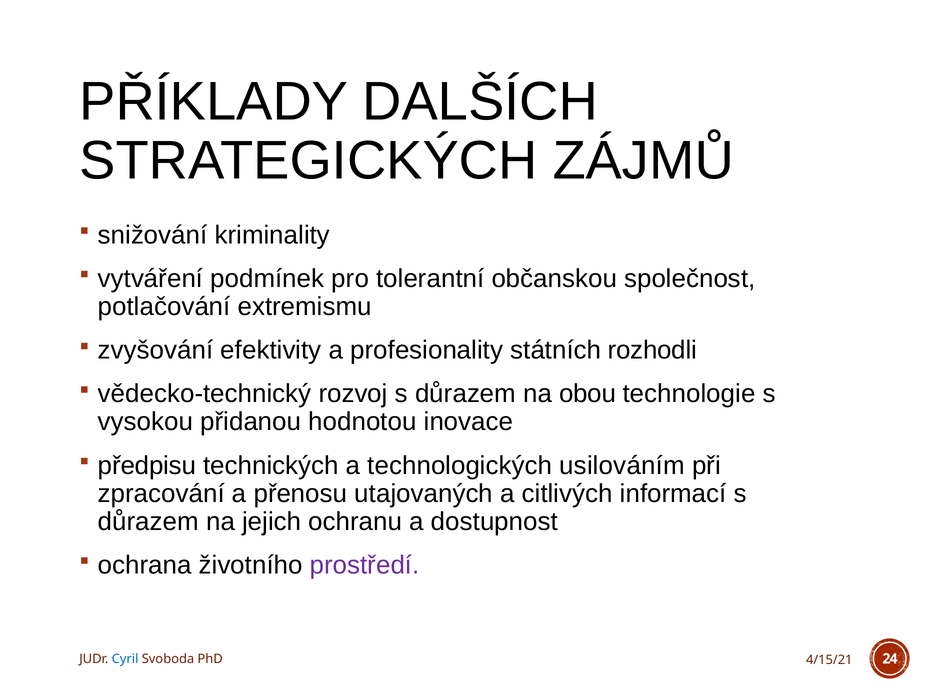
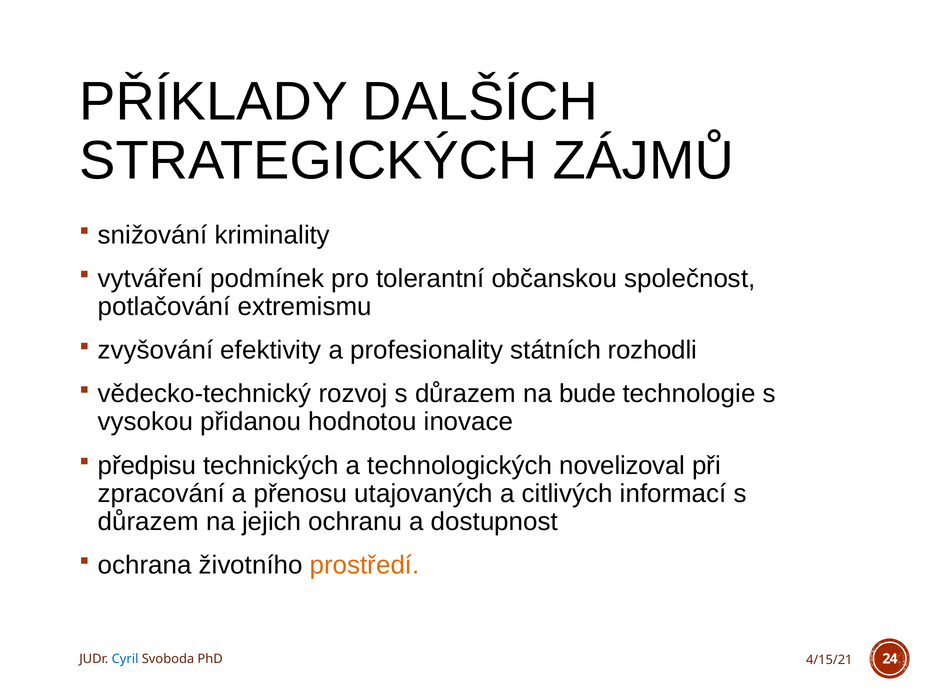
obou: obou -> bude (588, 394)
usilováním: usilováním -> novelizoval (622, 465)
prostředí colour: purple -> orange (365, 565)
